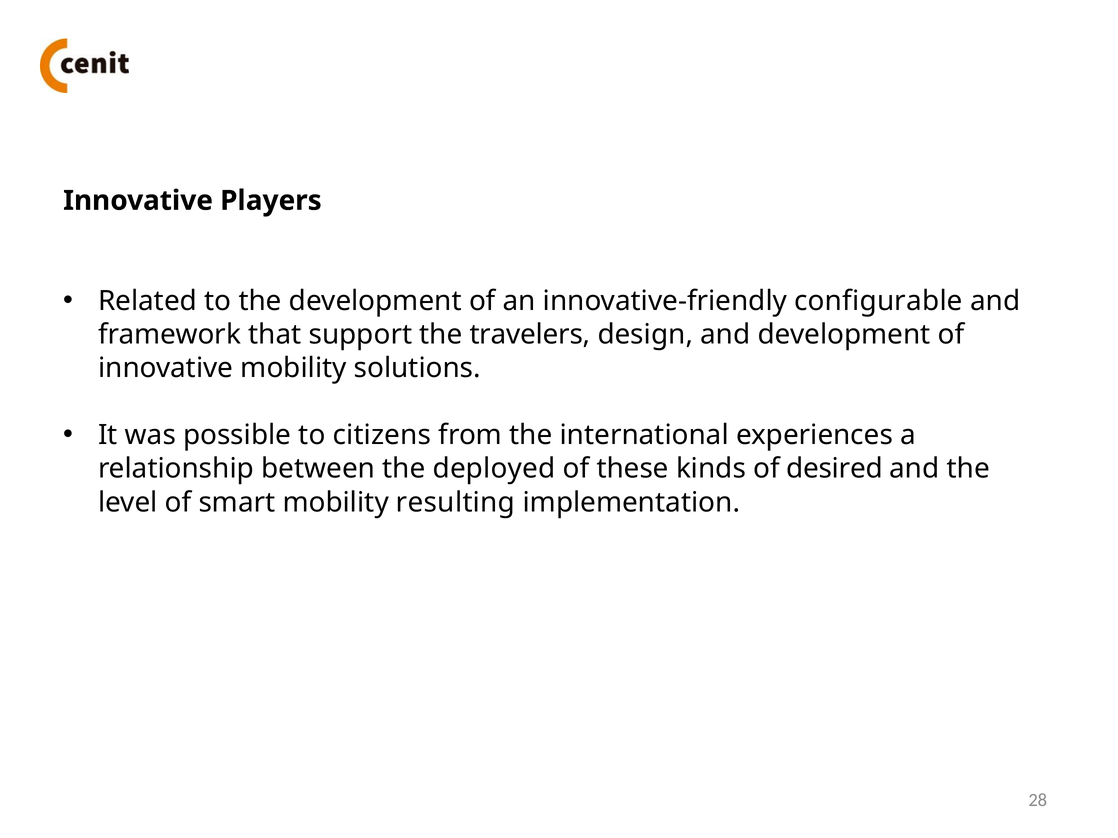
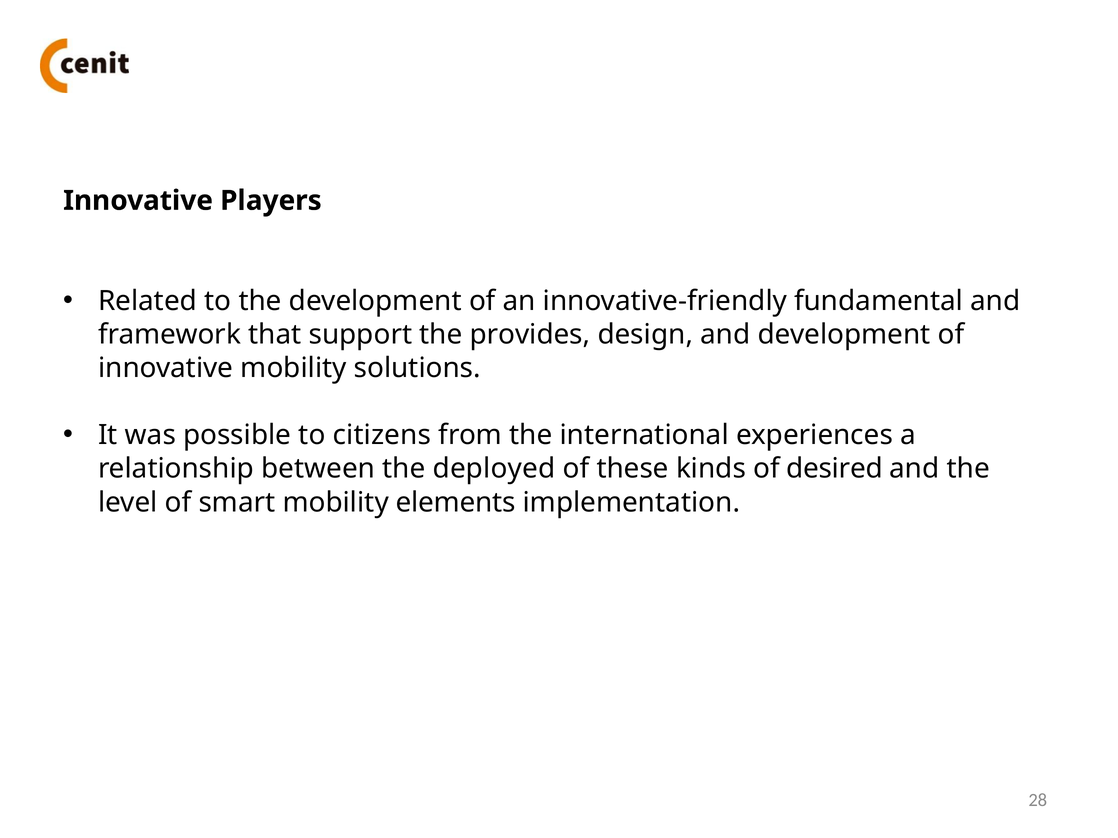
configurable: configurable -> fundamental (879, 301)
travelers: travelers -> provides (530, 335)
resulting: resulting -> elements (456, 503)
